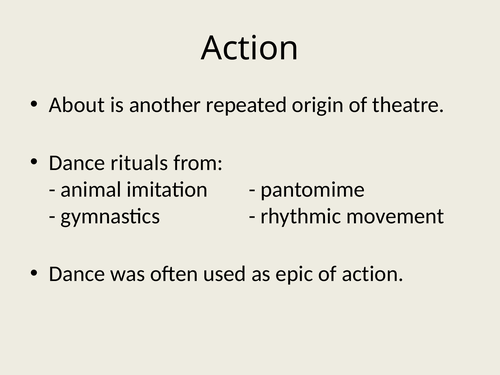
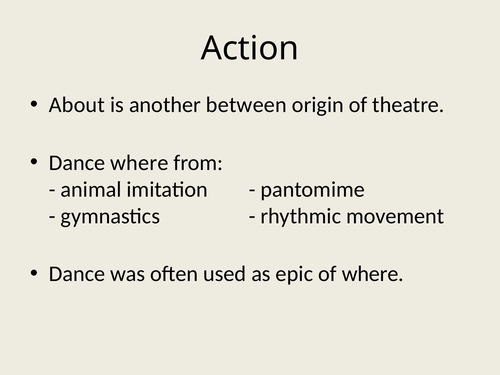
repeated: repeated -> between (246, 105)
Dance rituals: rituals -> where (139, 163)
of action: action -> where (373, 274)
